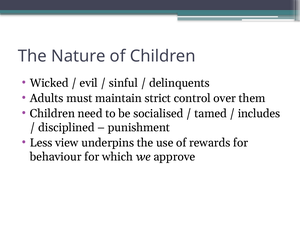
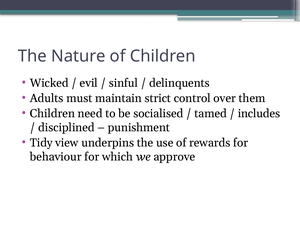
Less: Less -> Tidy (41, 143)
